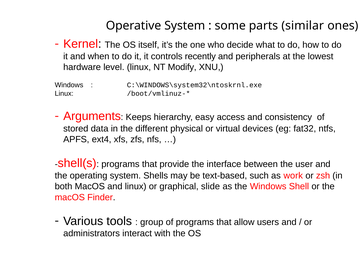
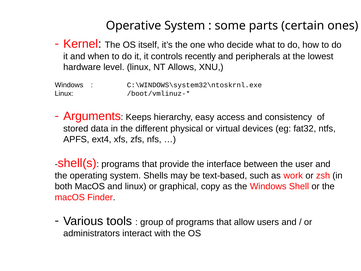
similar: similar -> certain (303, 26)
Modify: Modify -> Allows (182, 67)
slide: slide -> copy (211, 186)
